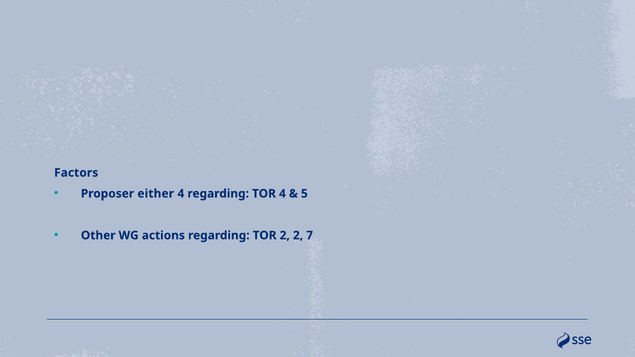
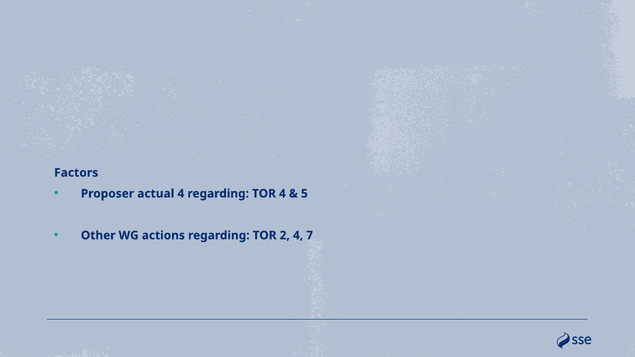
either: either -> actual (156, 194)
2 2: 2 -> 4 (298, 236)
